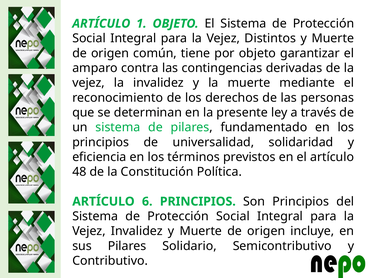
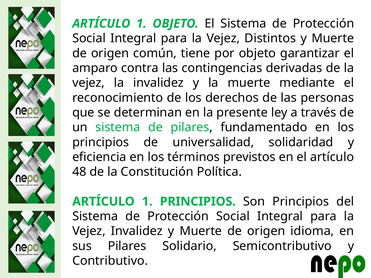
6: 6 -> 1 (147, 202)
incluye: incluye -> idioma (312, 231)
